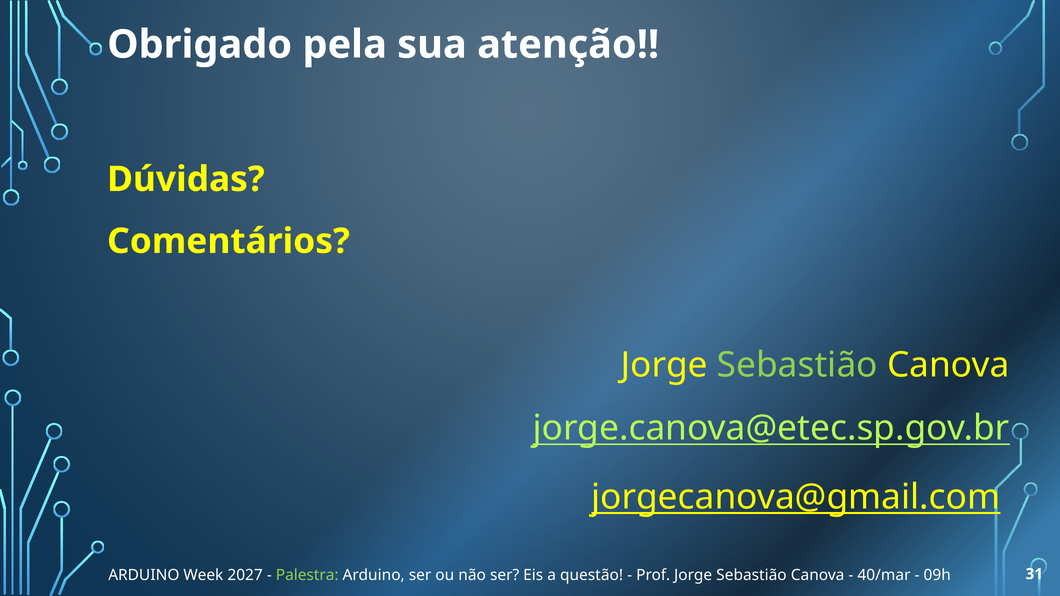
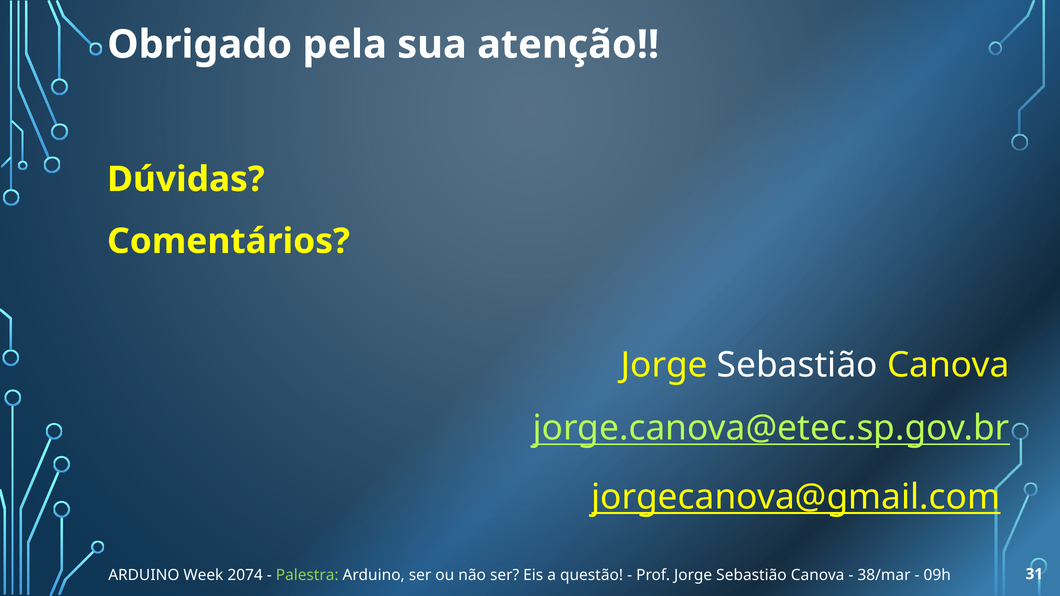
Sebastião colour: light green -> white (797, 365)
2027: 2027 -> 2074 (245, 576)
40/mar: 40/mar -> 38/mar (884, 576)
